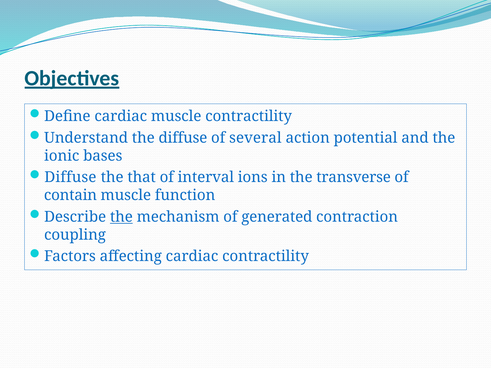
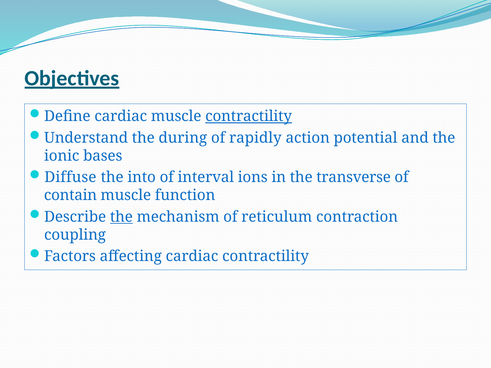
contractility underline: none -> present (249, 116)
the diffuse: diffuse -> during (183, 138)
several: several -> rapidly (255, 138)
that: that -> into (142, 177)
generated: generated -> reticulum (277, 217)
